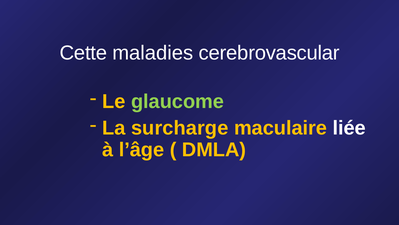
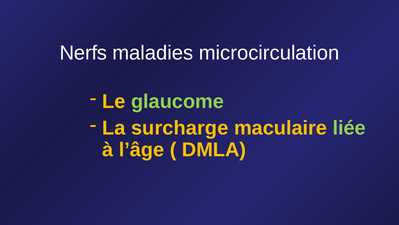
Cette: Cette -> Nerfs (83, 53)
cerebrovascular: cerebrovascular -> microcirculation (269, 53)
liée colour: white -> light green (349, 128)
